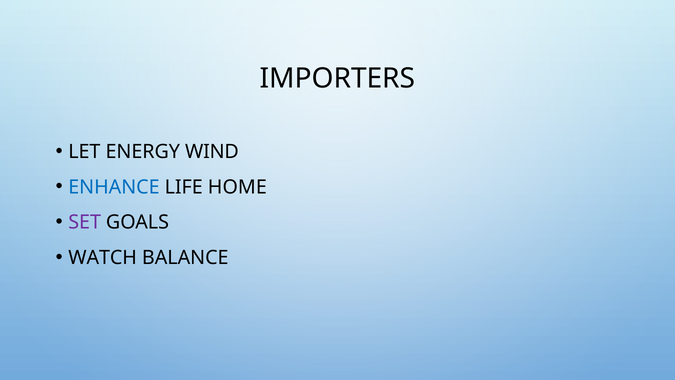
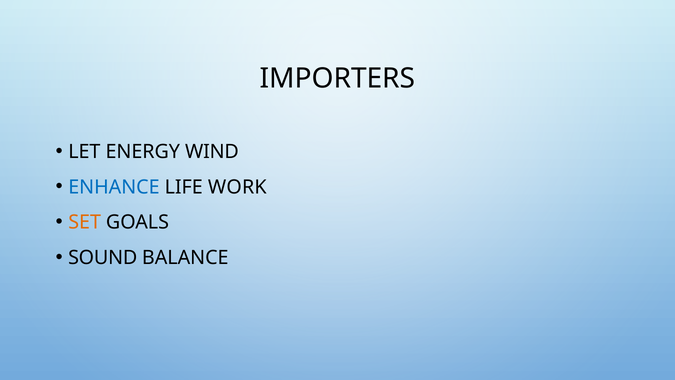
HOME: HOME -> WORK (237, 187)
SET colour: purple -> orange (85, 222)
WATCH: WATCH -> SOUND (103, 258)
